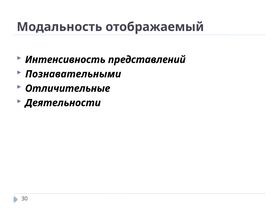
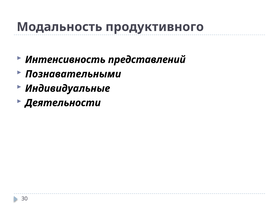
отображаемый: отображаемый -> продуктивного (155, 27)
Отличительные: Отличительные -> Индивидуальные (68, 89)
